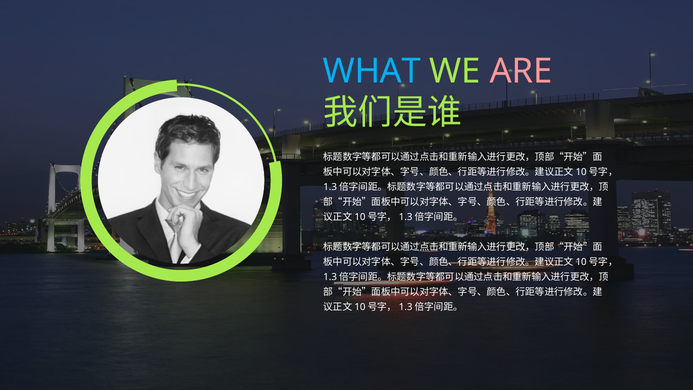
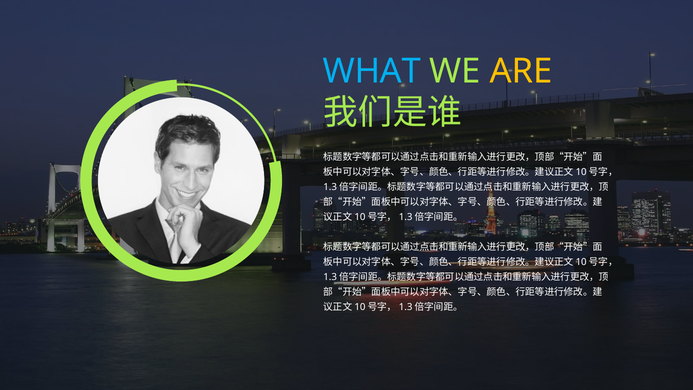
ARE colour: pink -> yellow (521, 71)
